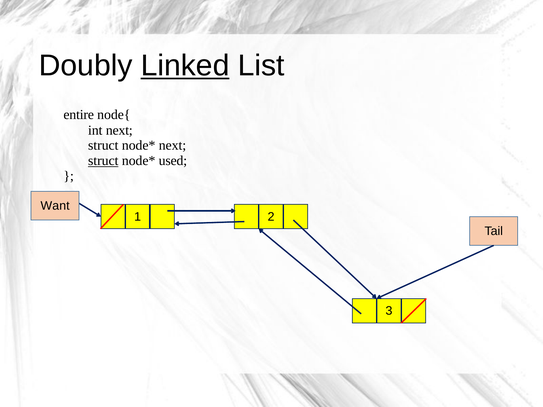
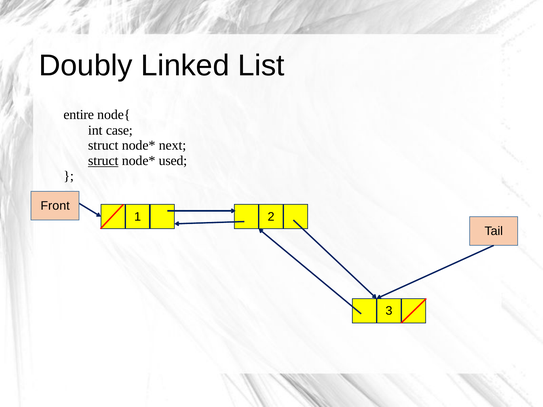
Linked underline: present -> none (185, 66)
int next: next -> case (119, 130)
Want: Want -> Front (55, 206)
